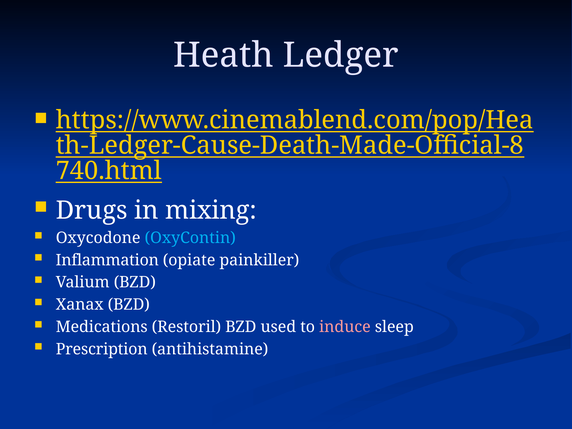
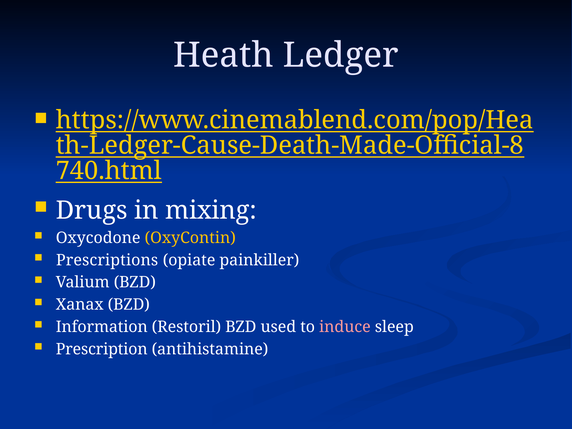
OxyContin colour: light blue -> yellow (190, 238)
Inflammation: Inflammation -> Prescriptions (107, 260)
Medications: Medications -> Information (102, 327)
